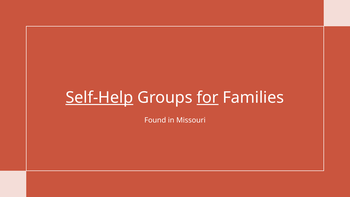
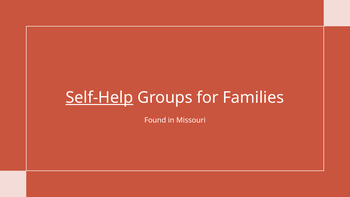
for underline: present -> none (208, 98)
